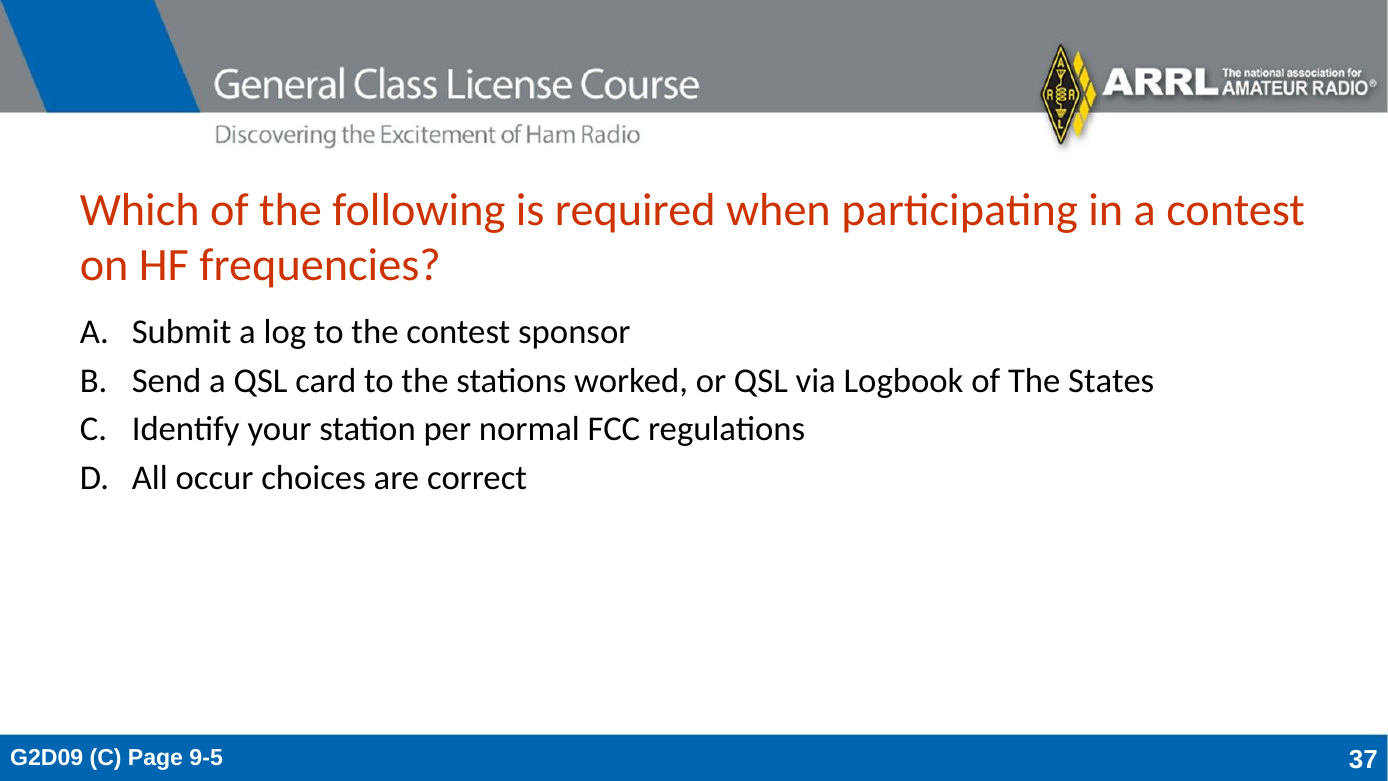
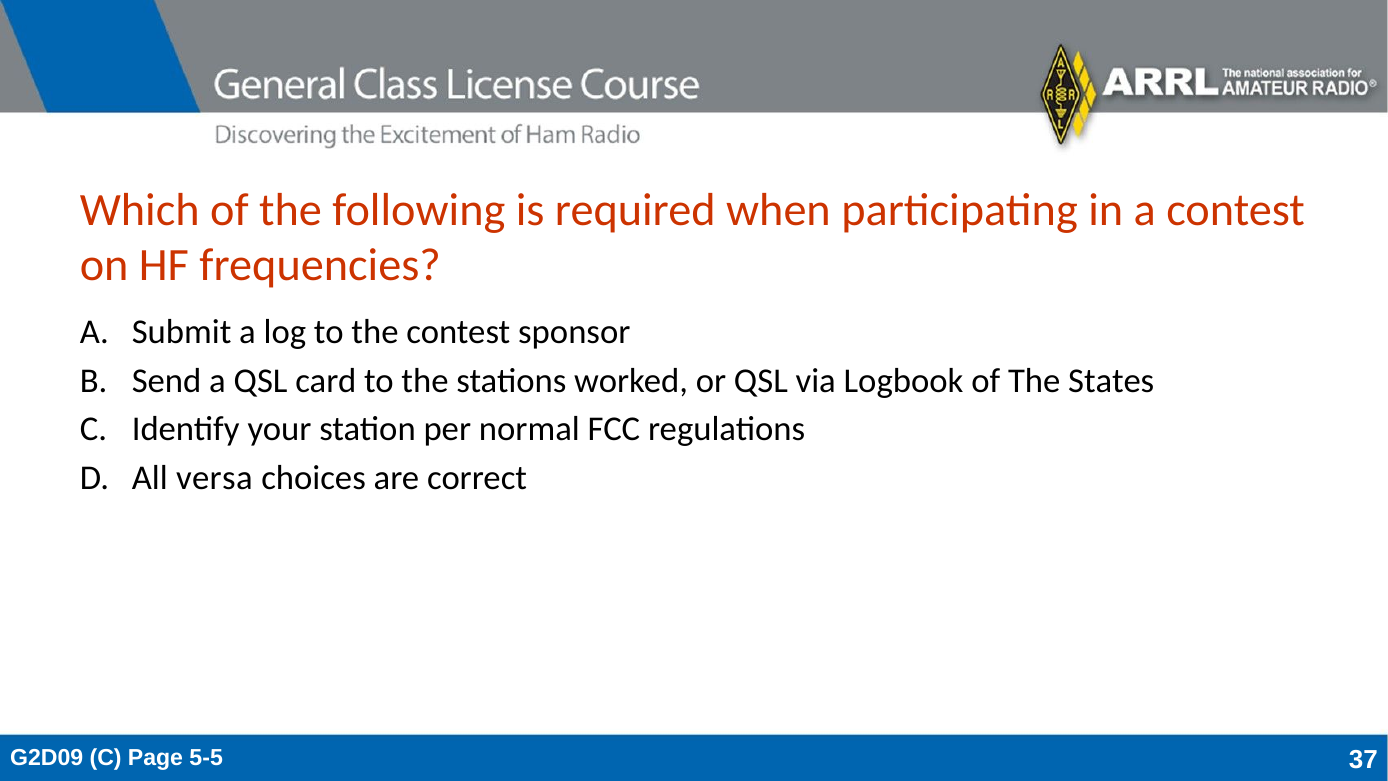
occur: occur -> versa (214, 478)
9-5: 9-5 -> 5-5 (206, 758)
